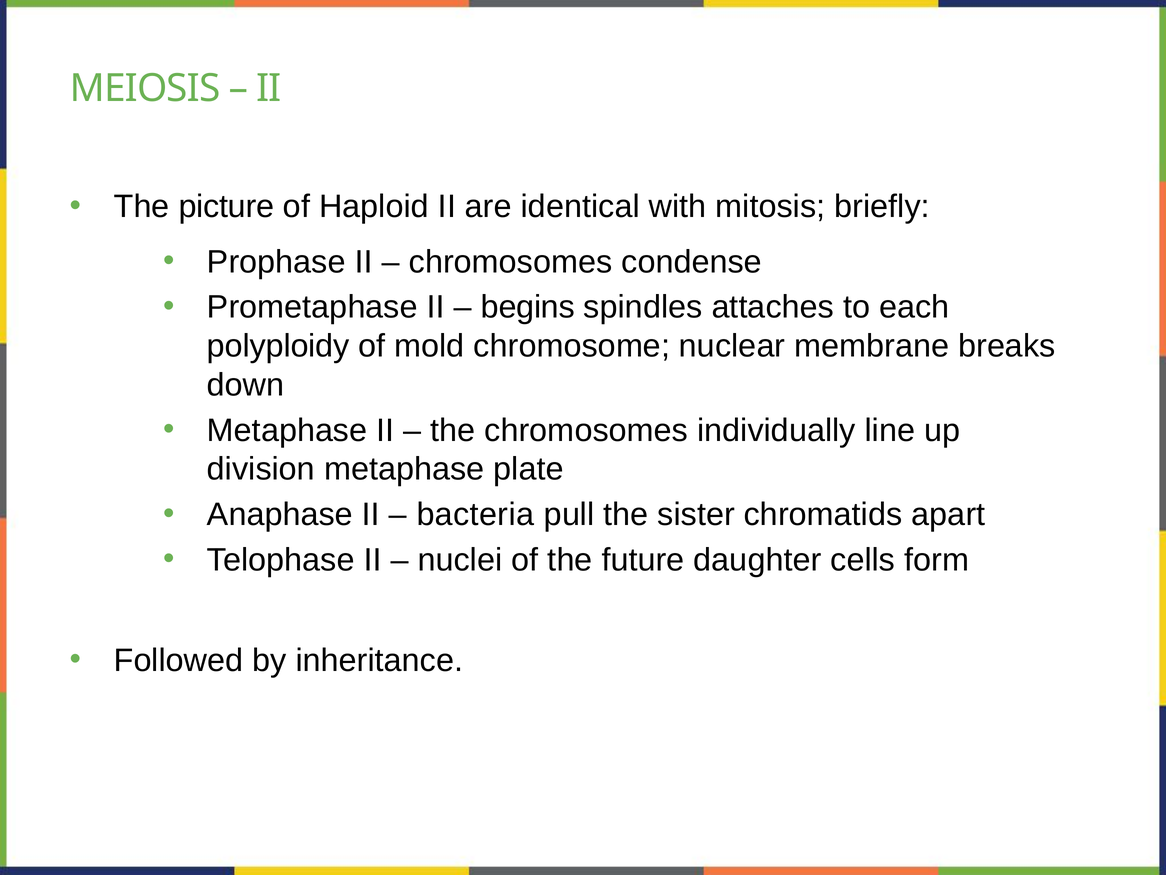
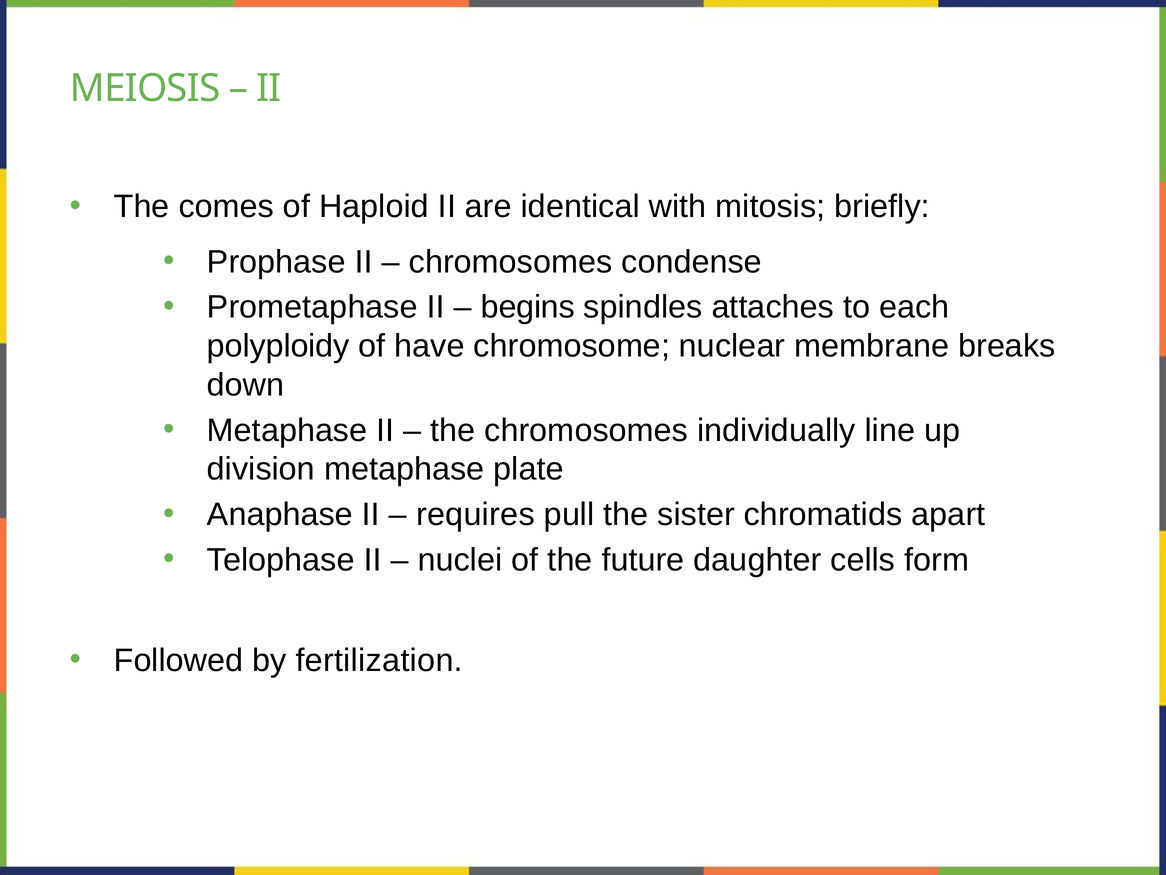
picture: picture -> comes (226, 207)
mold: mold -> have (429, 346)
bacteria: bacteria -> requires (475, 514)
inheritance: inheritance -> fertilization (379, 660)
